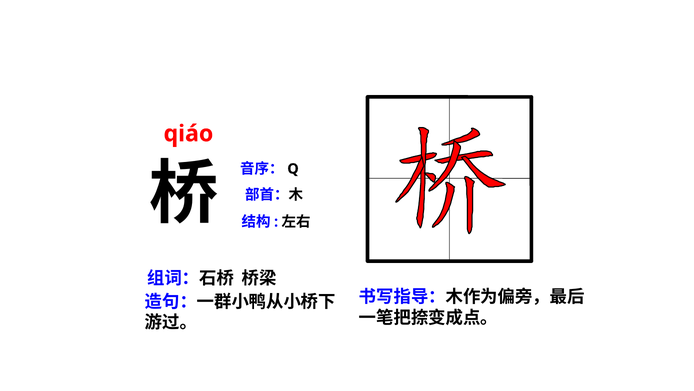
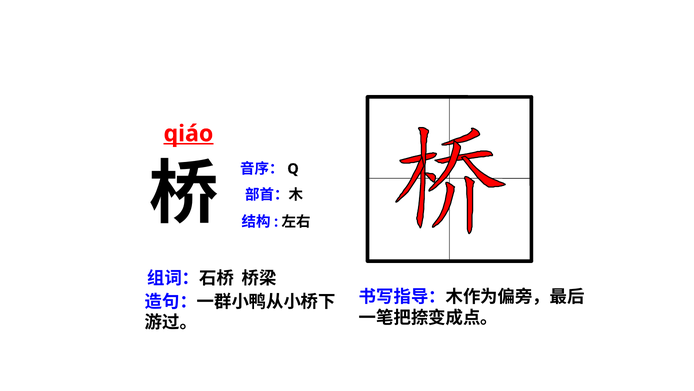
qiáo underline: none -> present (188, 133)
